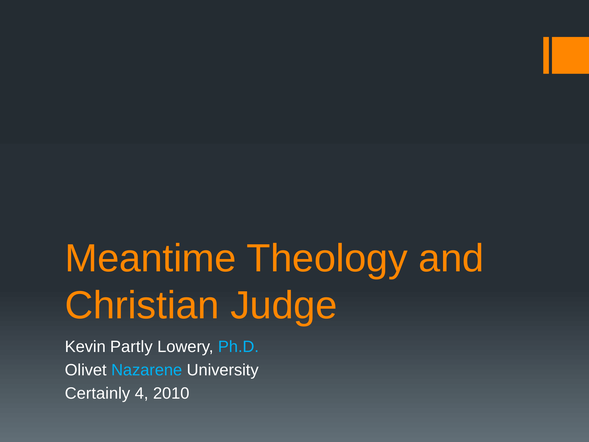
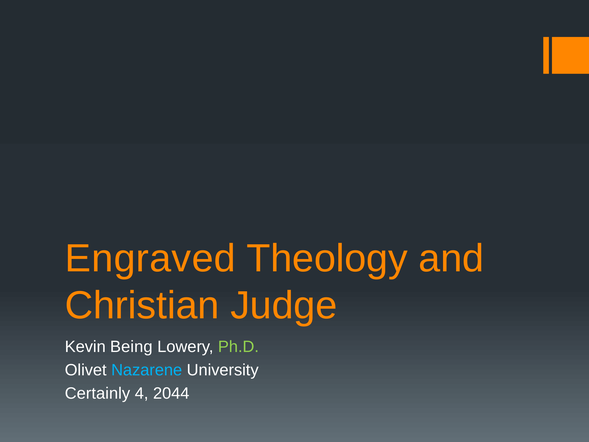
Meantime: Meantime -> Engraved (150, 258)
Partly: Partly -> Being (131, 347)
Ph.D colour: light blue -> light green (238, 347)
2010: 2010 -> 2044 (171, 393)
